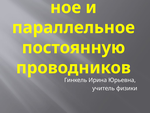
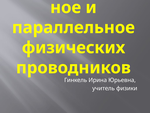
постоянную: постоянную -> физических (73, 47)
